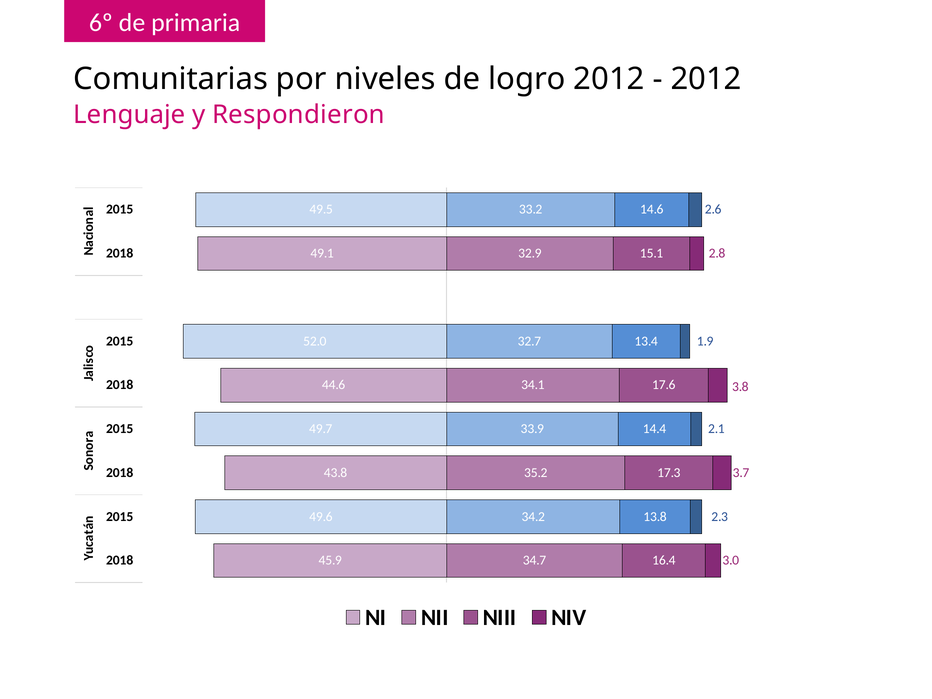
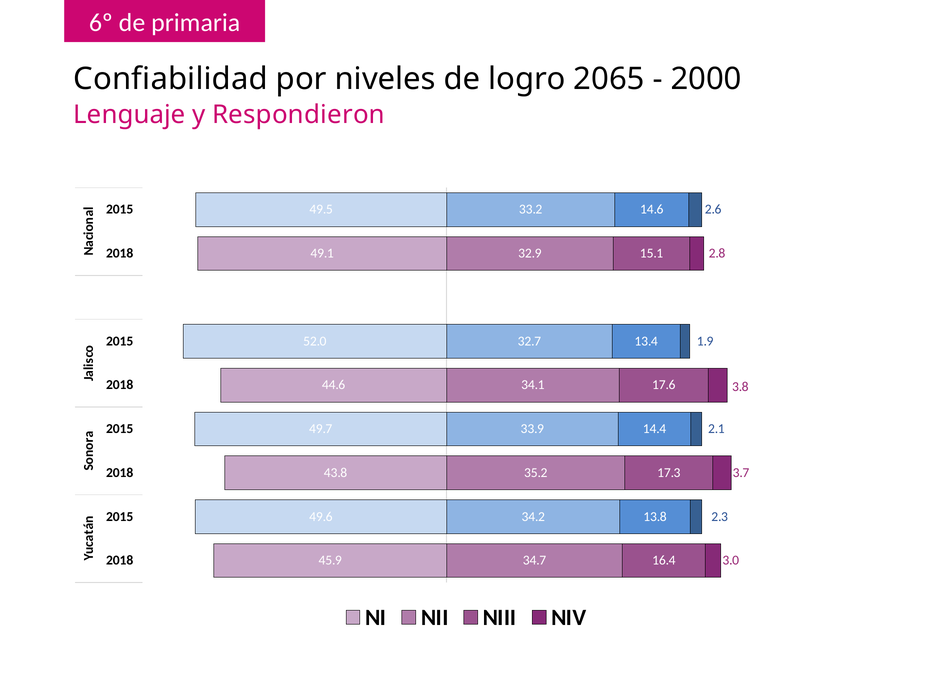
Comunitarias: Comunitarias -> Confiabilidad (171, 79)
logro 2012: 2012 -> 2065 (609, 79)
2012: 2012 -> 2000 (706, 79)
